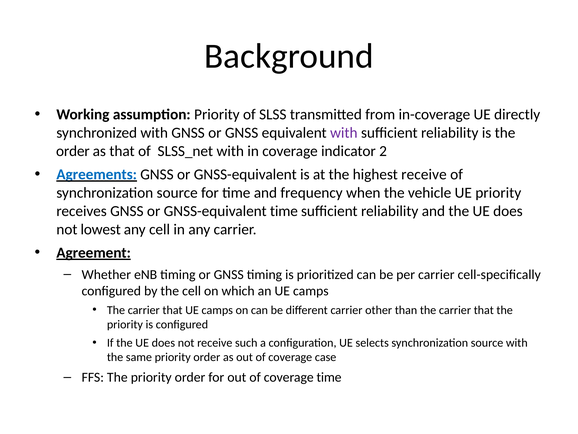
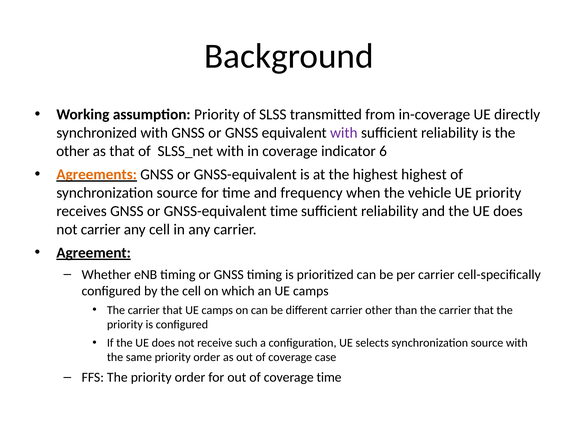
order: order -> other (73, 151)
2: 2 -> 6 (383, 151)
Agreements colour: blue -> orange (97, 174)
highest receive: receive -> highest (424, 174)
not lowest: lowest -> carrier (101, 229)
